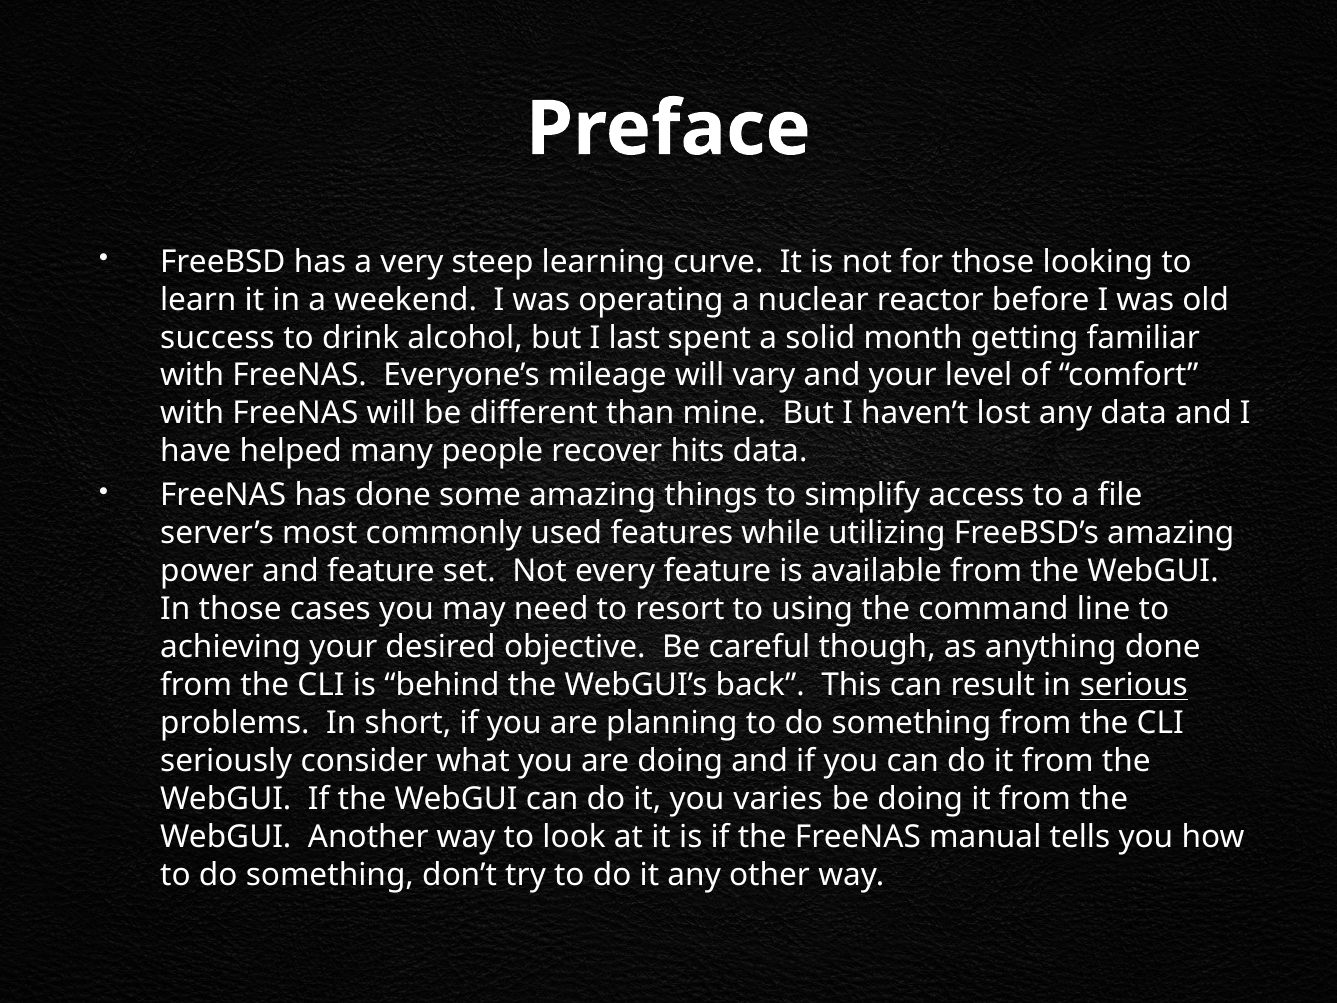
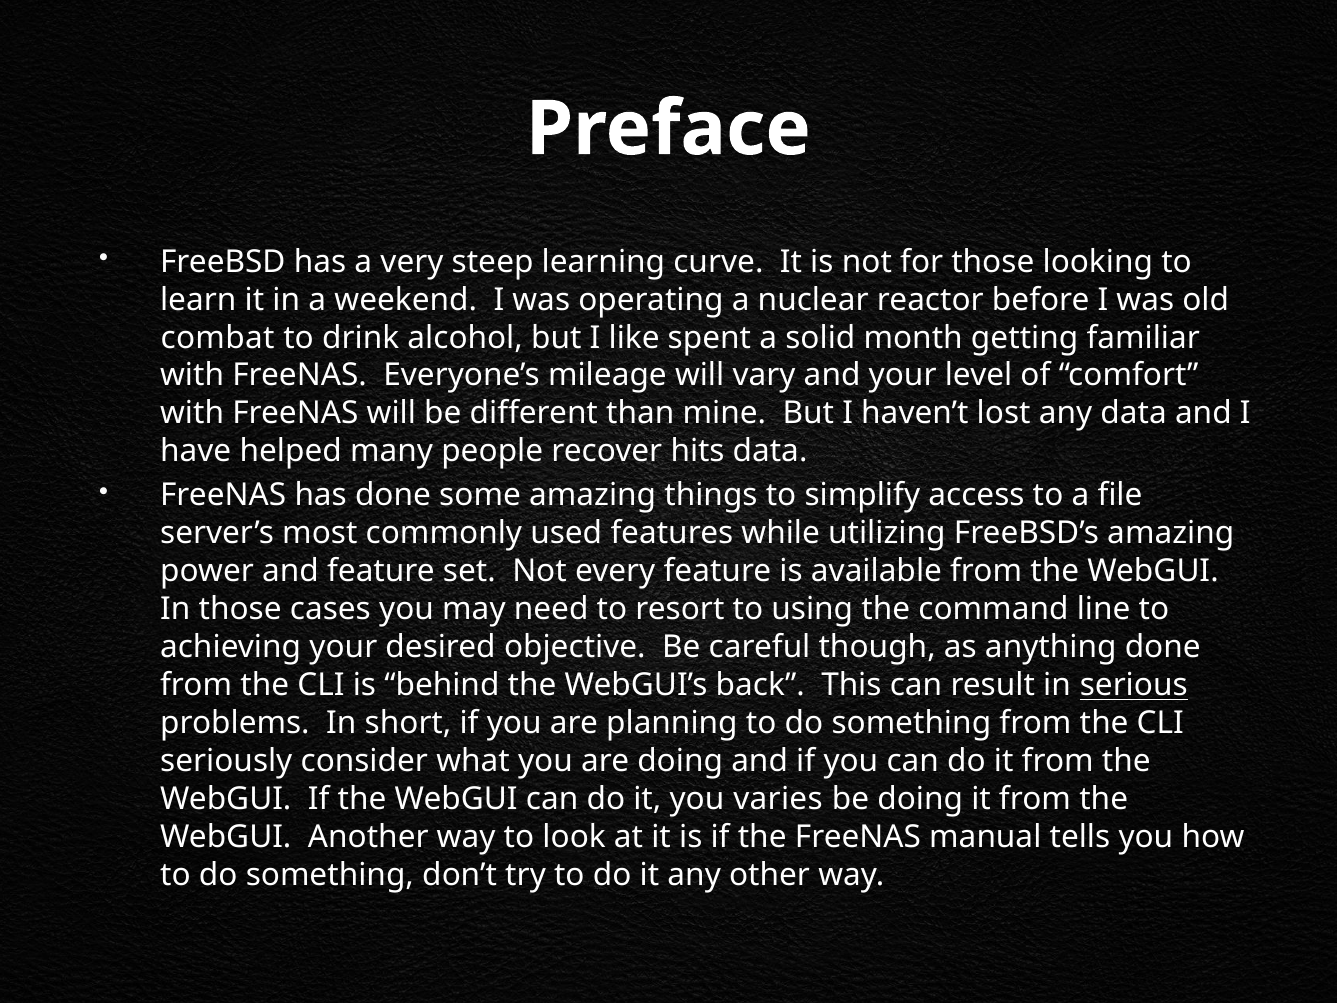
success: success -> combat (218, 338)
last: last -> like (634, 338)
